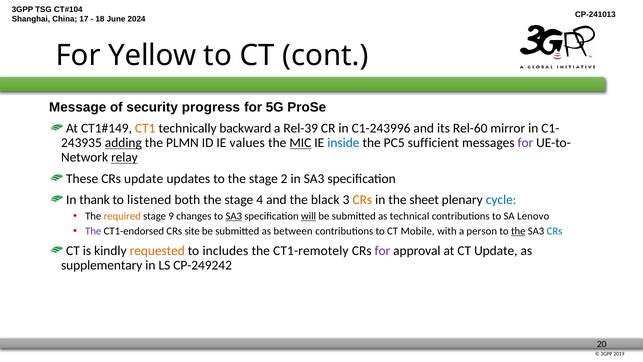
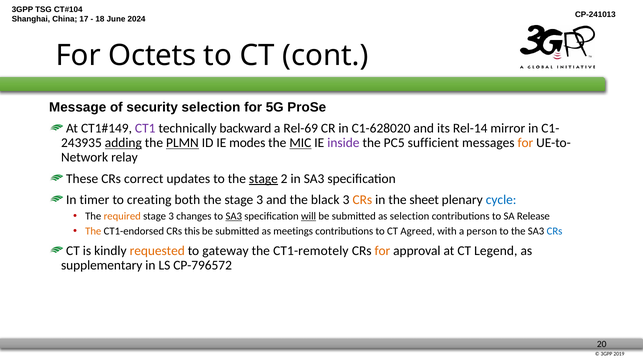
Yellow: Yellow -> Octets (152, 55)
security progress: progress -> selection (211, 107)
CT1 colour: orange -> purple (145, 128)
Rel-39: Rel-39 -> Rel-69 (301, 128)
C1-243996: C1-243996 -> C1-628020 (381, 128)
Rel-60: Rel-60 -> Rel-14 (470, 128)
PLMN underline: none -> present (182, 143)
values: values -> modes (247, 143)
inside colour: blue -> purple (343, 143)
for colour: purple -> orange (525, 143)
relay underline: present -> none (124, 157)
CRs update: update -> correct (144, 178)
stage underline: none -> present (263, 178)
thank: thank -> timer (94, 200)
listened: listened -> creating (149, 200)
the stage 4: 4 -> 3 (260, 200)
9: 9 -> 3 (171, 216)
as technical: technical -> selection (410, 216)
Lenovo: Lenovo -> Release (533, 216)
The colour: purple -> orange (93, 231)
site: site -> this (192, 231)
between: between -> meetings (293, 231)
Mobile: Mobile -> Agreed (418, 231)
the underline: present -> none (518, 231)
includes: includes -> gateway (225, 251)
for colour: purple -> orange (382, 251)
CT Update: Update -> Legend (496, 251)
CP-249242: CP-249242 -> CP-796572 (203, 265)
